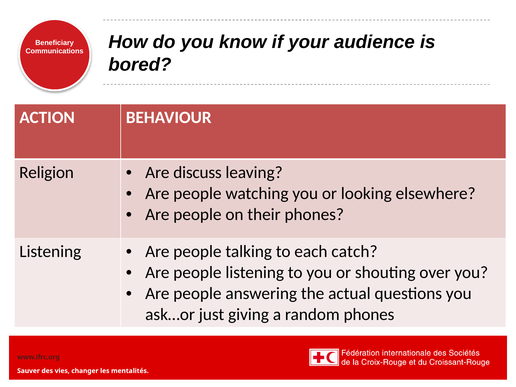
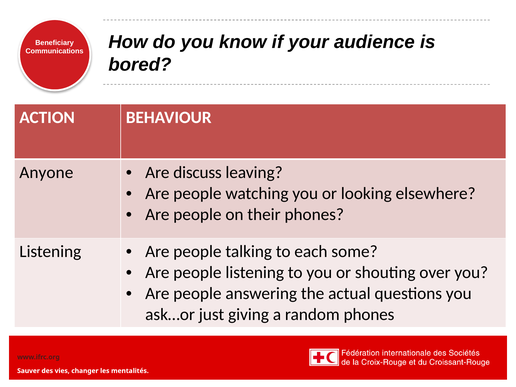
Religion: Religion -> Anyone (46, 172)
catch: catch -> some (355, 251)
